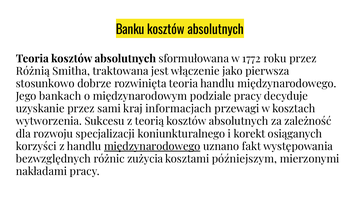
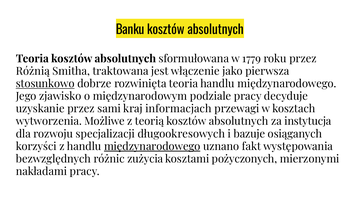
1772: 1772 -> 1779 (252, 59)
stosunkowo underline: none -> present (45, 84)
bankach: bankach -> zjawisko (60, 96)
Sukcesu: Sukcesu -> Możliwe (105, 121)
zależność: zależność -> instytucja (308, 121)
koniunkturalnego: koniunkturalnego -> długookresowych (181, 134)
korekt: korekt -> bazuje (249, 134)
późniejszym: późniejszym -> pożyczonych (244, 159)
